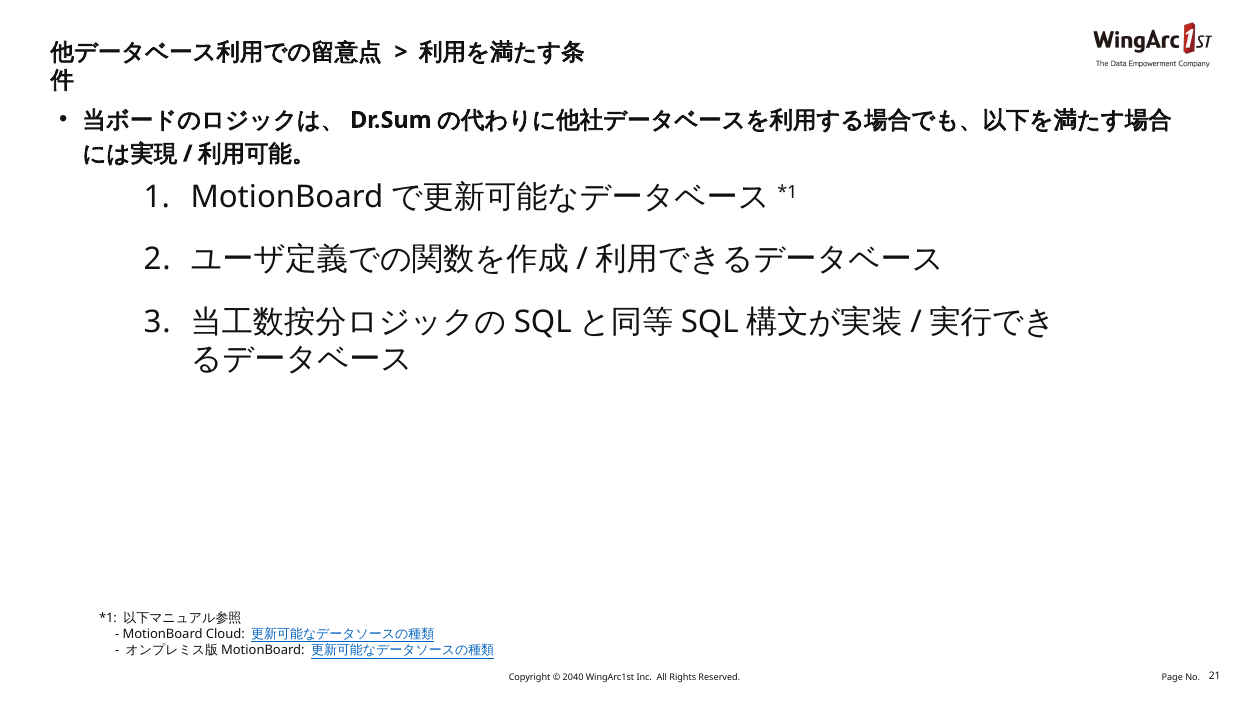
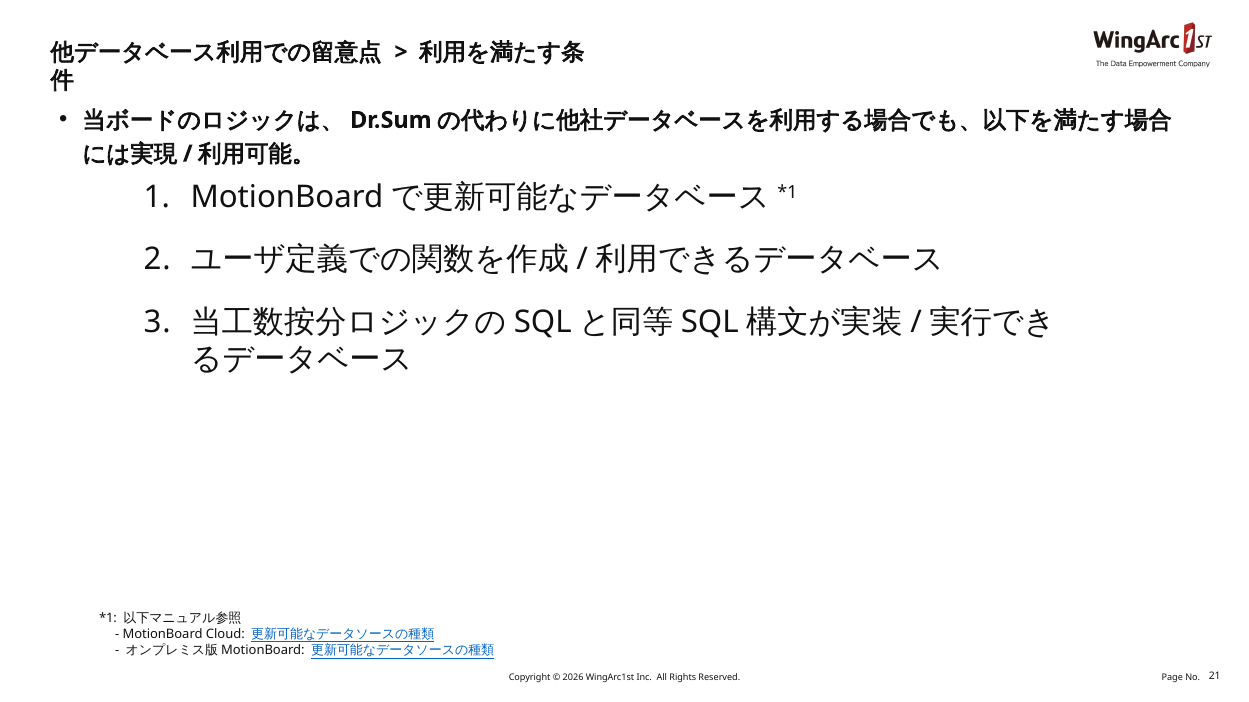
2040: 2040 -> 2026 (573, 678)
